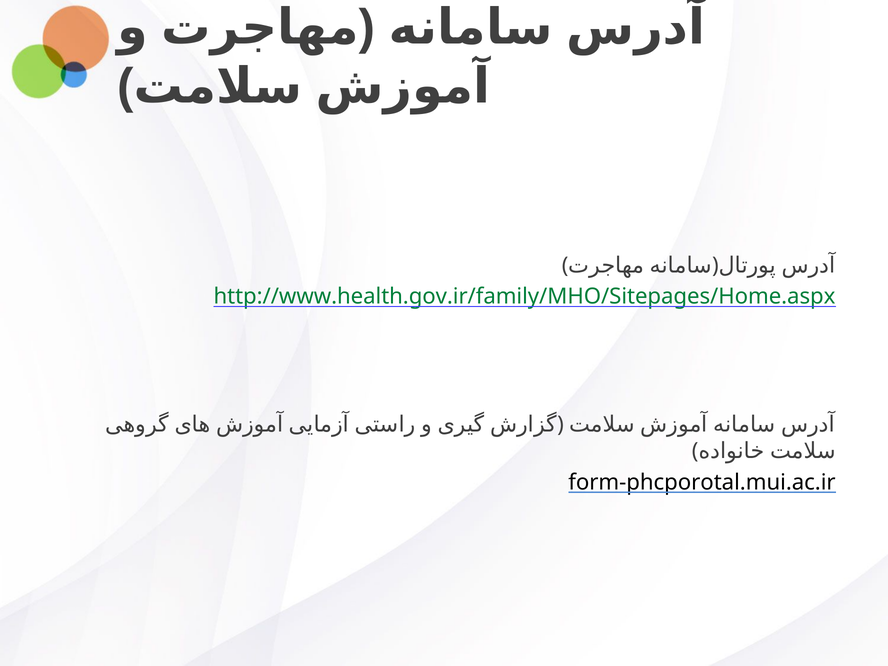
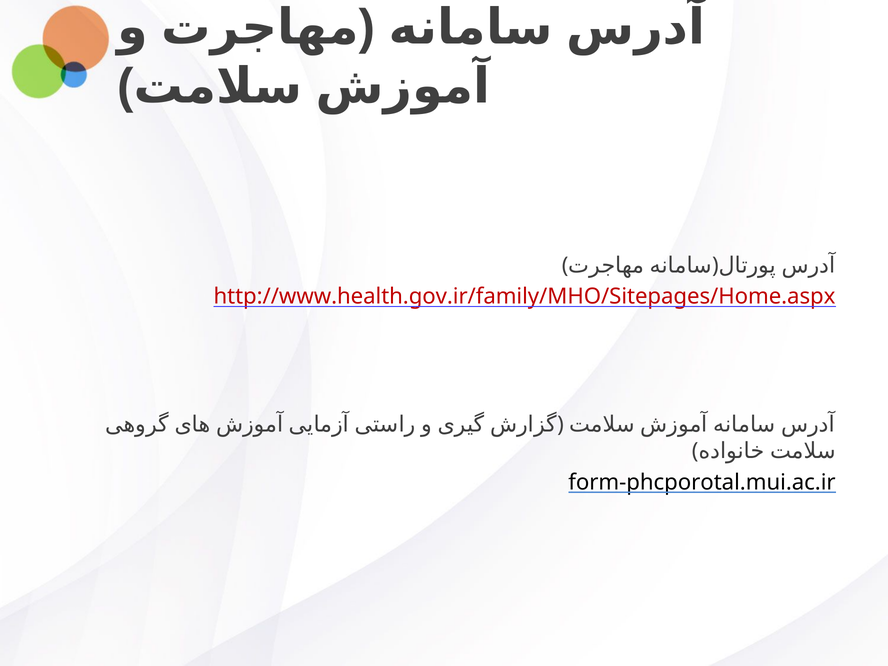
http://www.health.gov.ir/family/MHO/Sitepages/Home.aspx colour: green -> red (524, 297)
